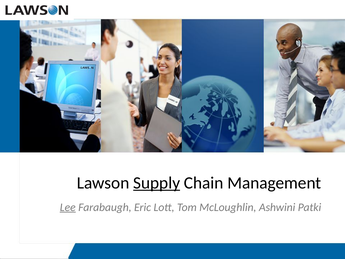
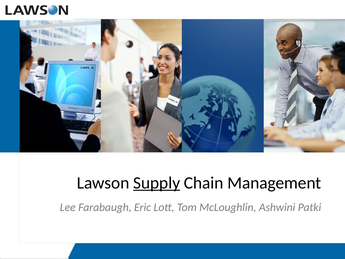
Lee underline: present -> none (68, 207)
